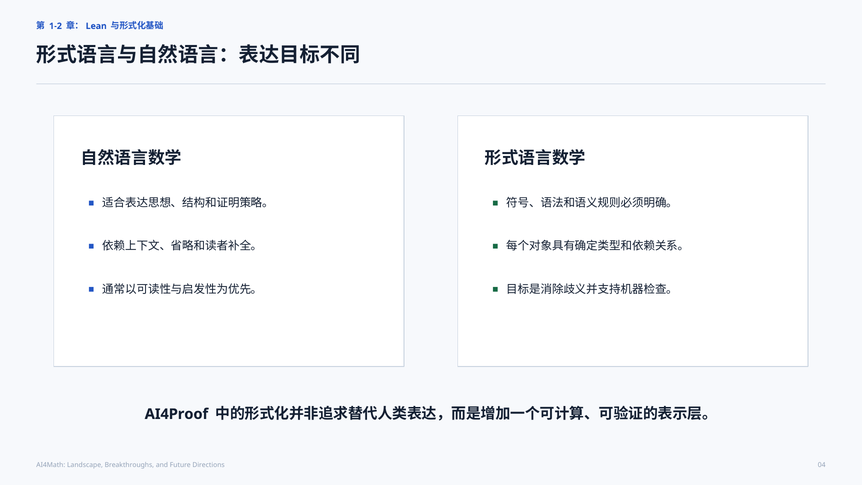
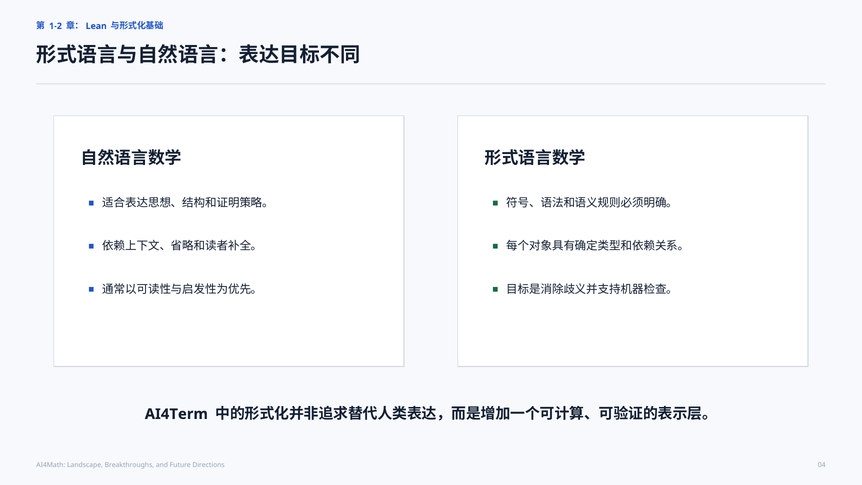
AI4Proof: AI4Proof -> AI4Term (176, 414)
